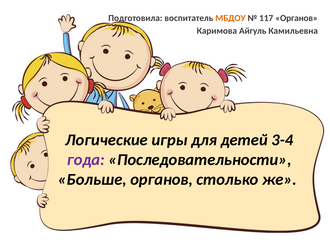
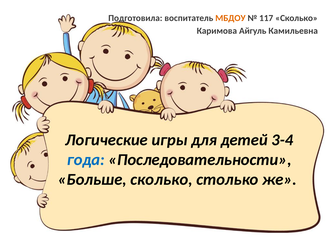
117 Органов: Органов -> Сколько (297, 18)
года colour: purple -> blue (86, 160)
Больше органов: органов -> сколько (161, 180)
